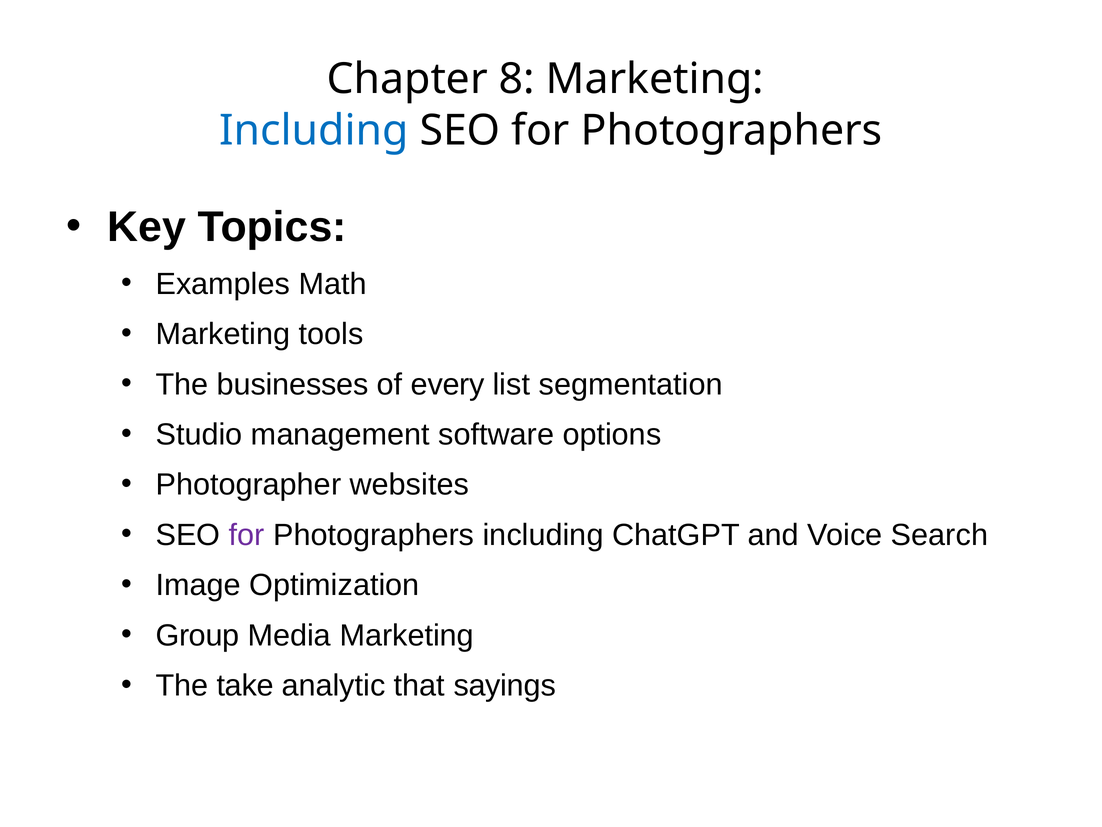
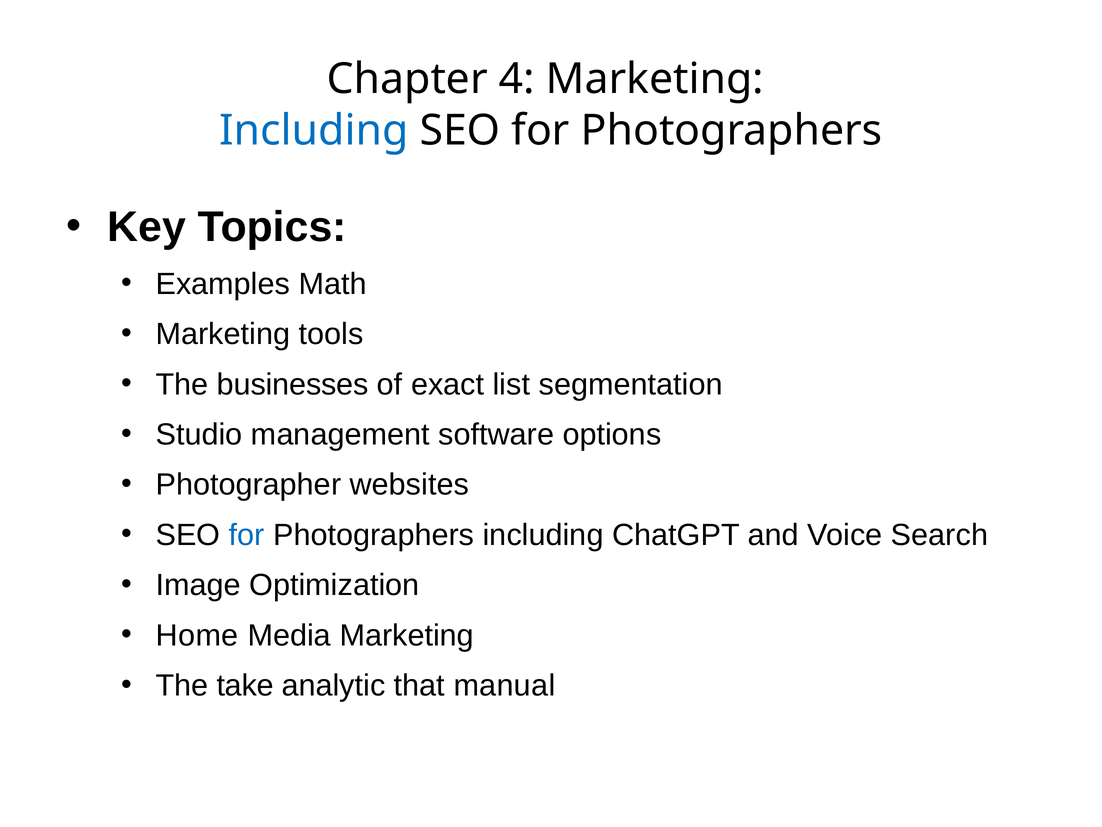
8: 8 -> 4 (517, 79)
every: every -> exact (448, 384)
for colour: purple -> blue (247, 535)
Group: Group -> Home (197, 635)
sayings: sayings -> manual (504, 685)
